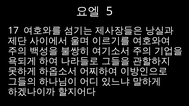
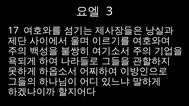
5: 5 -> 3 (109, 11)
